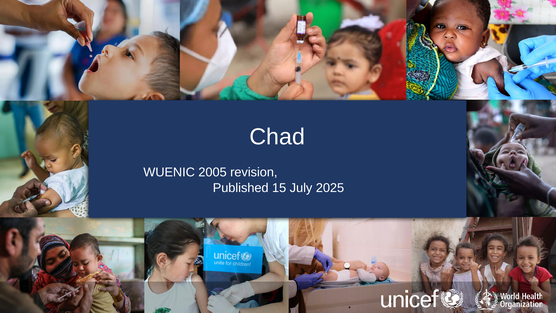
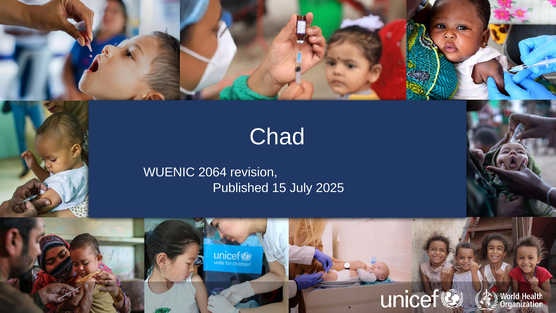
2005: 2005 -> 2064 (213, 172)
